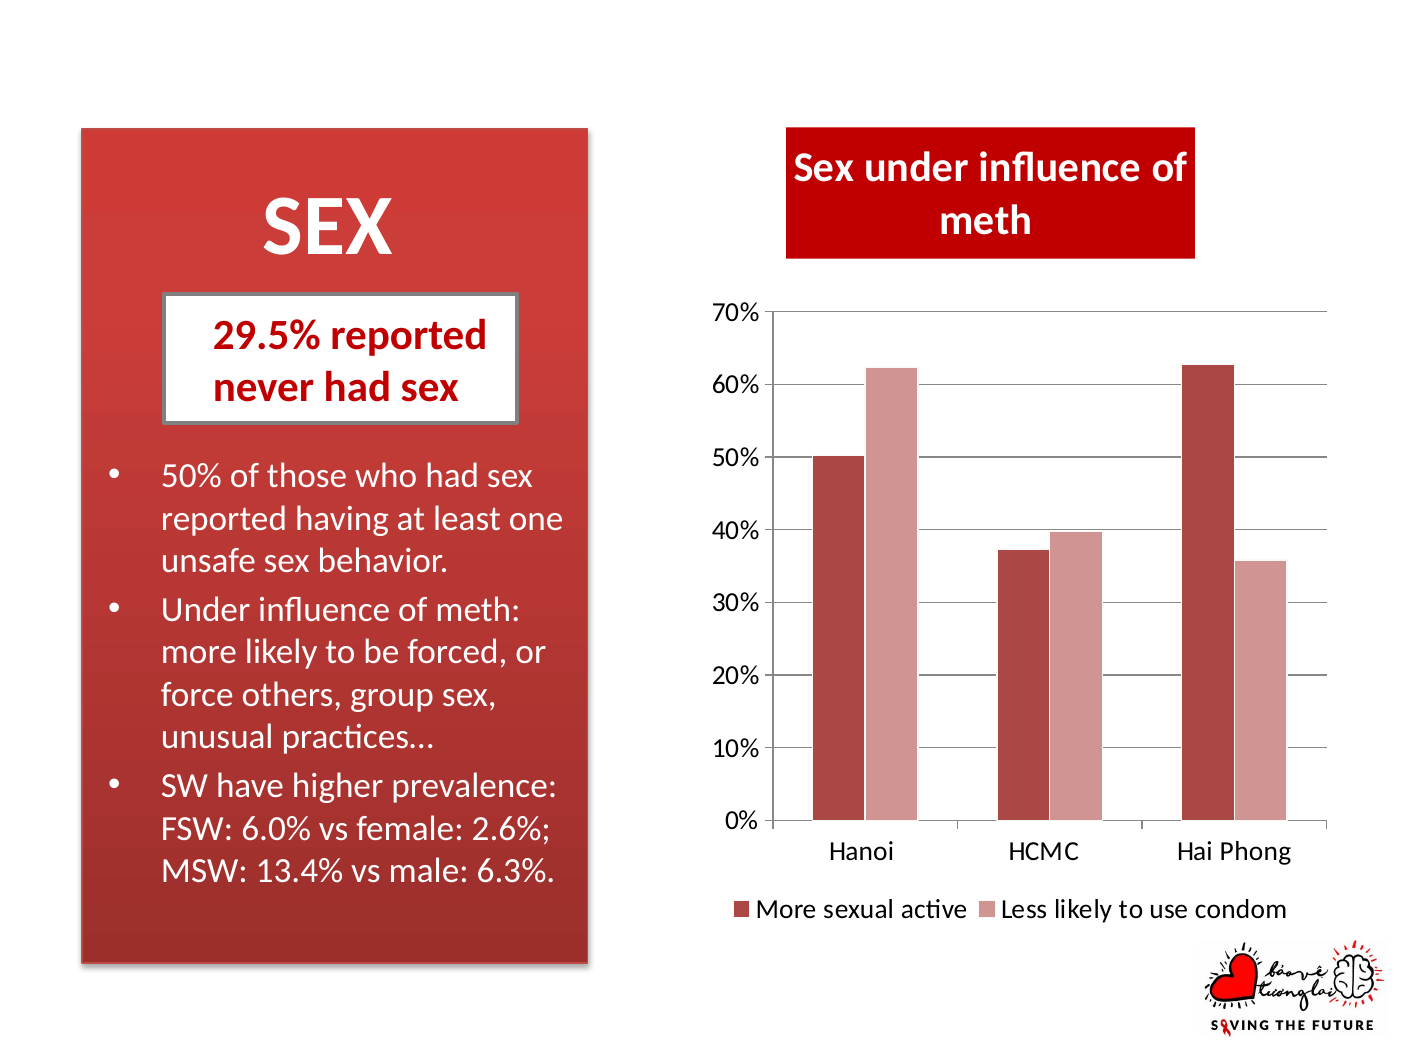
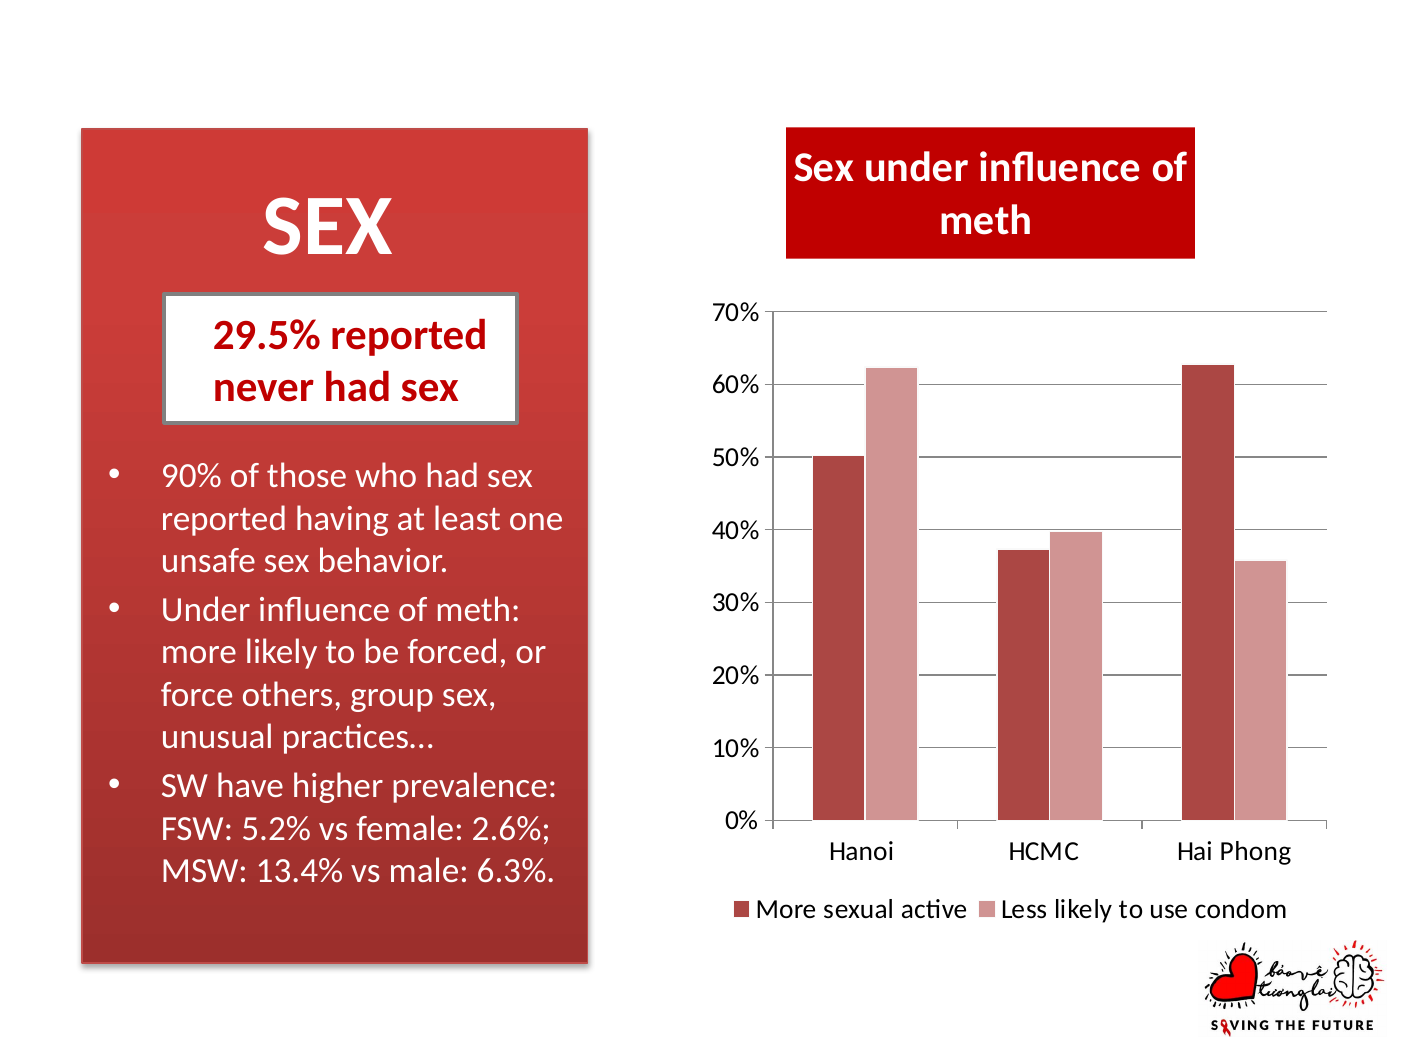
50%: 50% -> 90% (191, 476)
6.0%: 6.0% -> 5.2% (276, 829)
